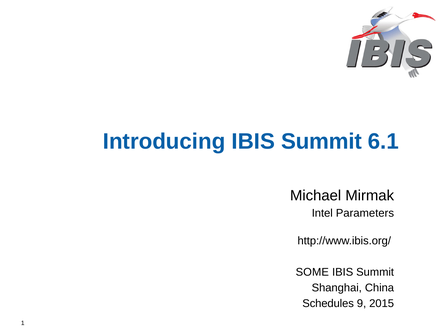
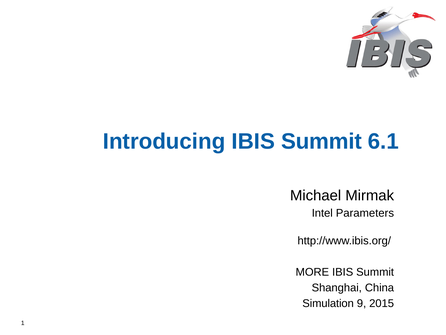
SOME: SOME -> MORE (312, 272)
Schedules: Schedules -> Simulation (328, 303)
